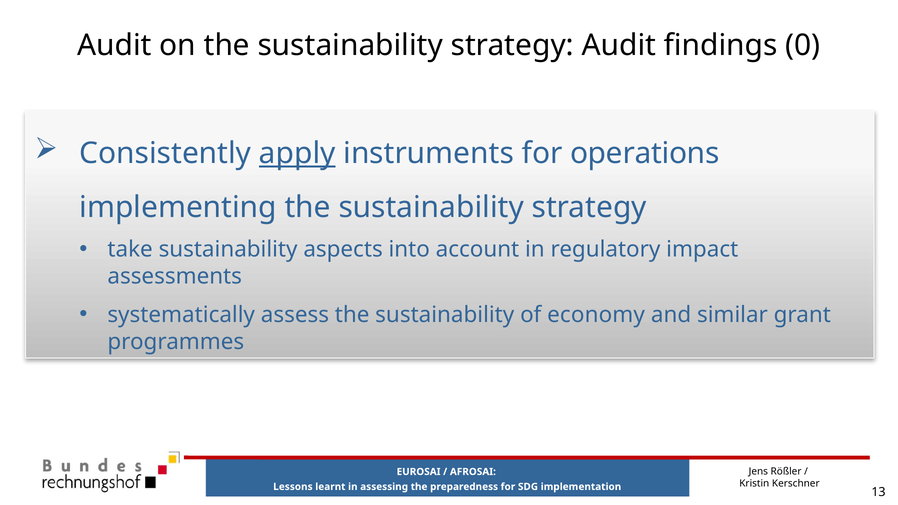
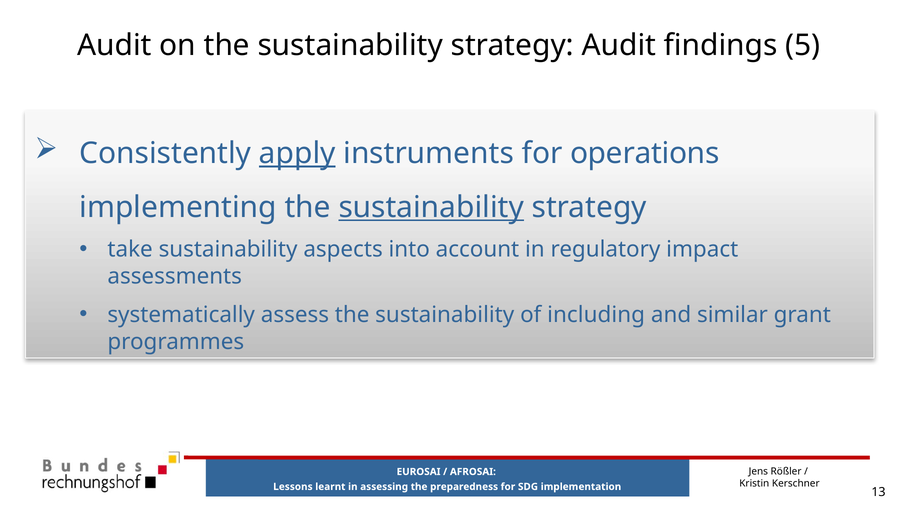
0: 0 -> 5 (803, 46)
sustainability underline: none -> present (431, 208)
economy: economy -> including (596, 315)
